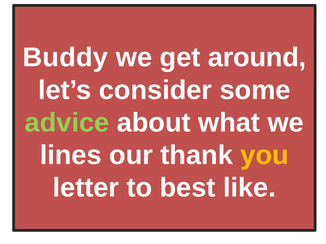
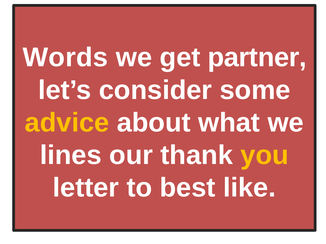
Buddy: Buddy -> Words (65, 58)
around: around -> partner (257, 58)
advice colour: light green -> yellow (67, 123)
